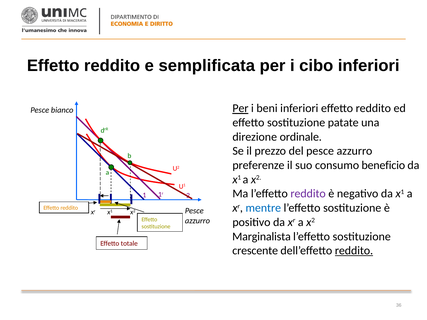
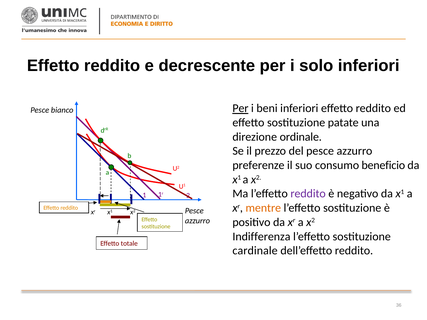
semplificata: semplificata -> decrescente (207, 66)
cibo: cibo -> solo (316, 66)
mentre colour: blue -> orange (263, 208)
Marginalista: Marginalista -> Indifferenza (261, 237)
crescente: crescente -> cardinale (255, 251)
reddito underline: present -> none (354, 251)
